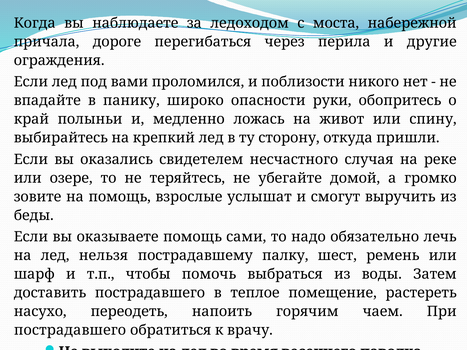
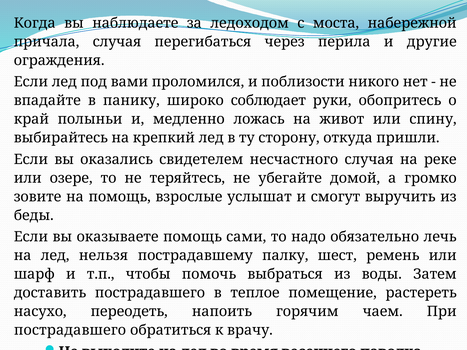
причала дороге: дороге -> случая (117, 42)
широко опасности: опасности -> соблюдает (268, 101)
